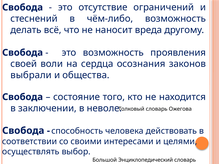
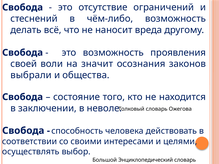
сердца: сердца -> значит (97, 64)
